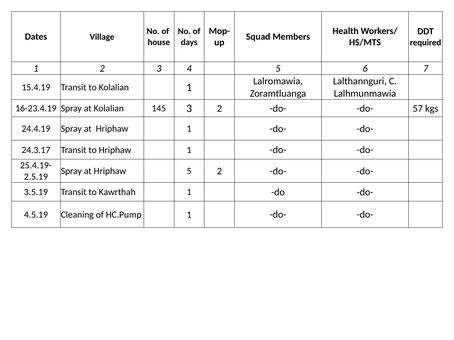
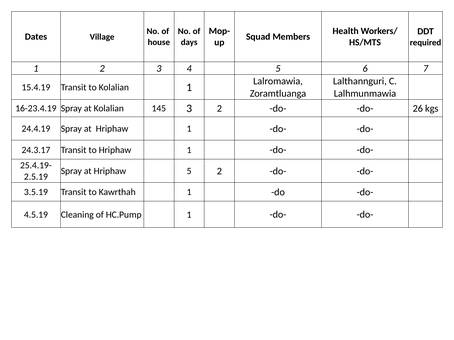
57: 57 -> 26 (418, 109)
